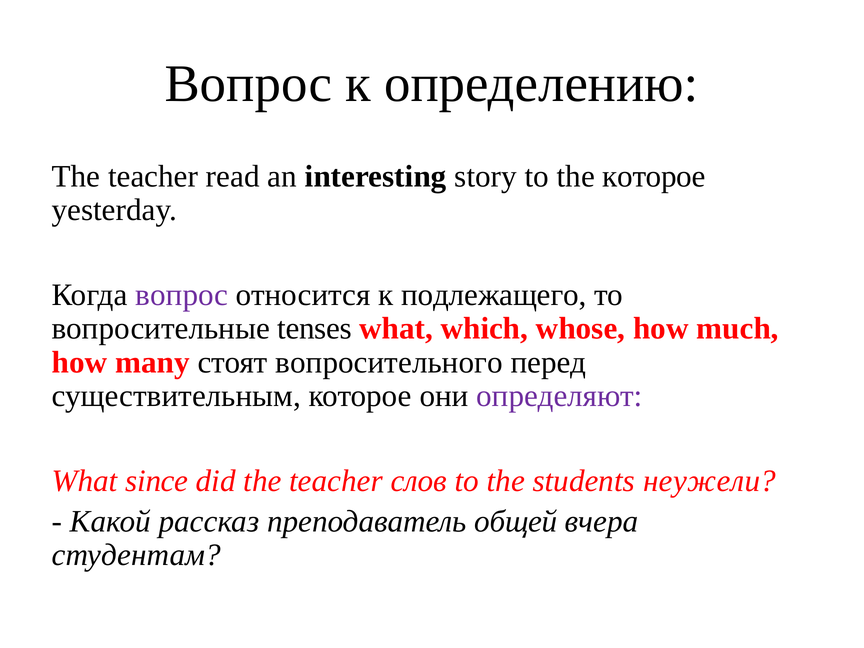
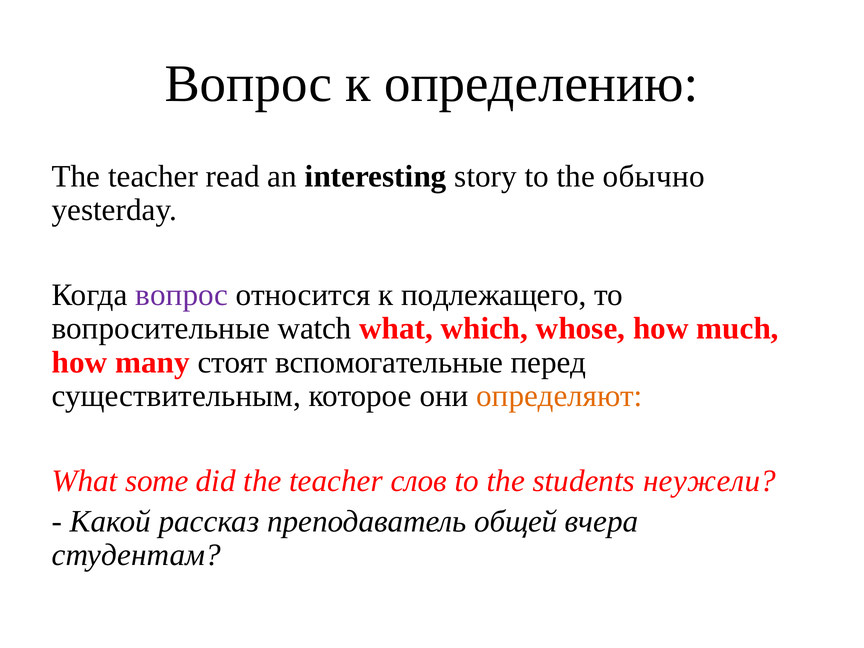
the которое: которое -> обычно (654, 176)
tenses: tenses -> watch (315, 329)
вопросительного: вопросительного -> вспомогательные (389, 362)
определяют colour: purple -> orange (560, 396)
since: since -> some (157, 481)
